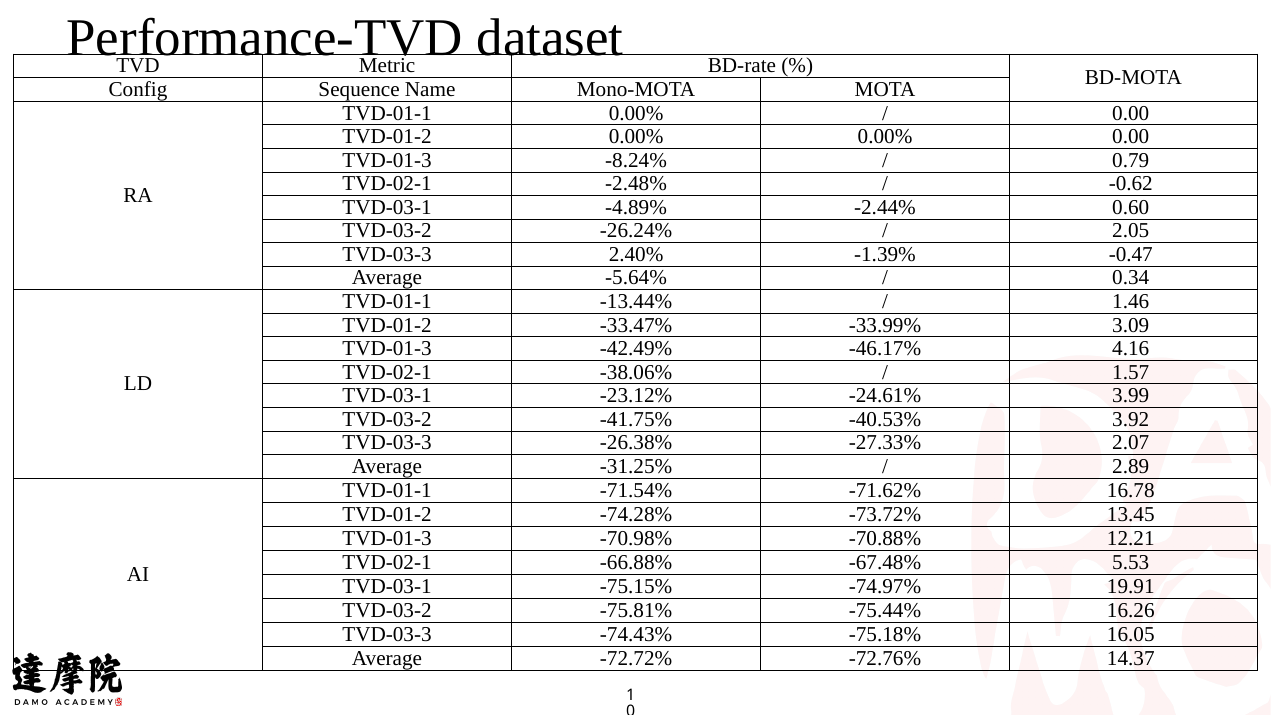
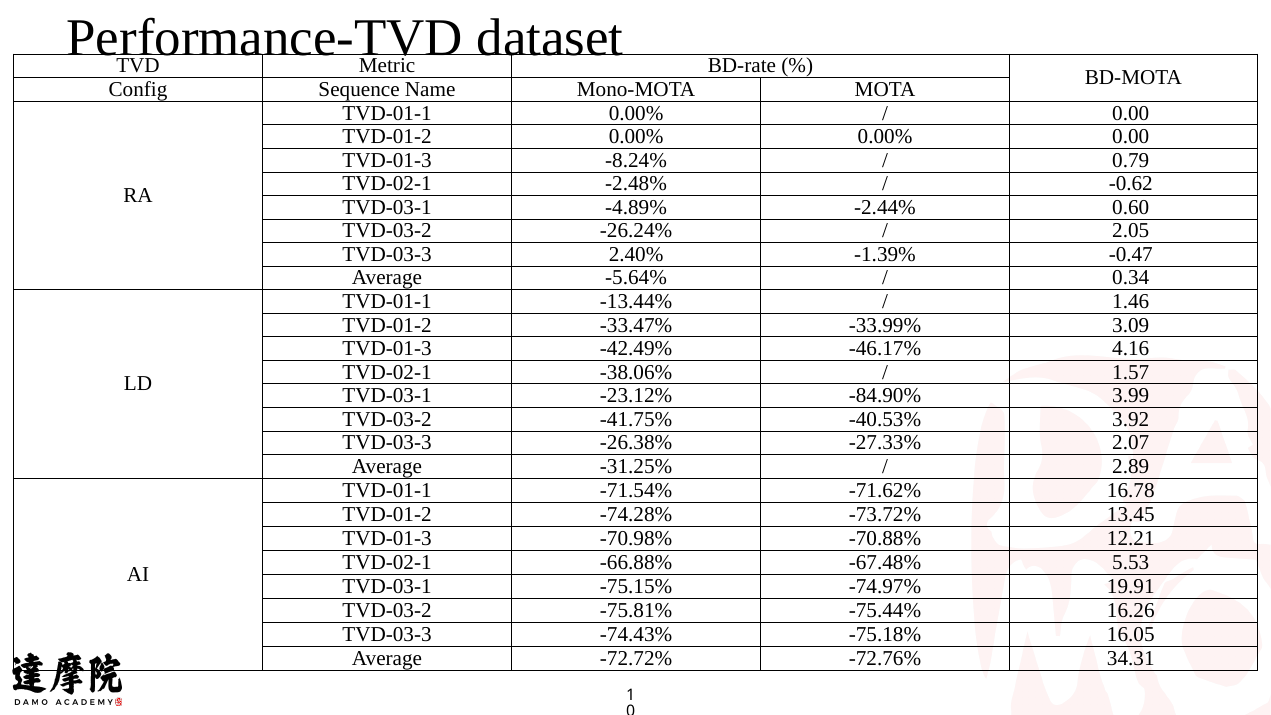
-24.61%: -24.61% -> -84.90% (885, 396)
14.37: 14.37 -> 34.31 (1131, 659)
